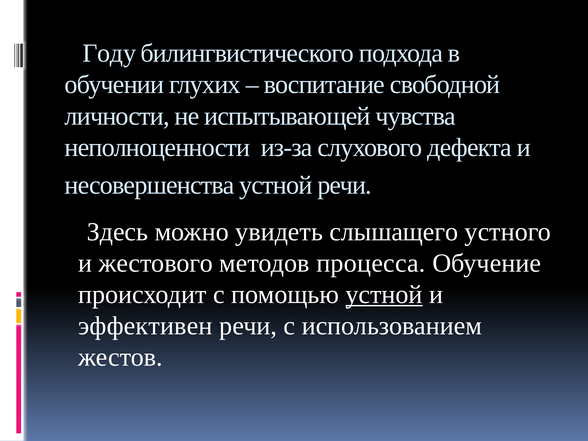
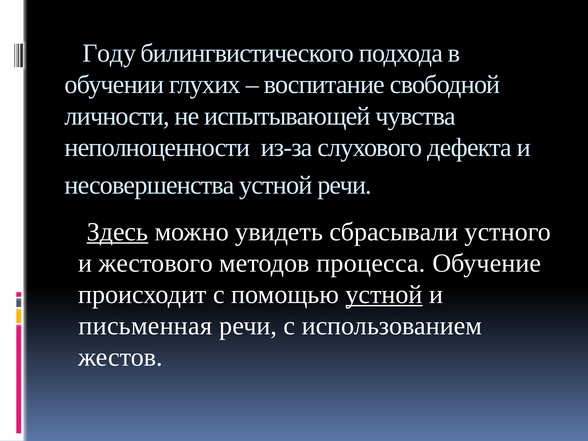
Здесь underline: none -> present (117, 232)
слышащего: слышащего -> сбрасывали (394, 232)
эффективен: эффективен -> письменная (145, 326)
